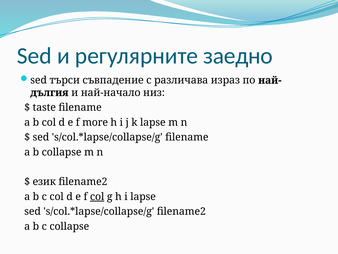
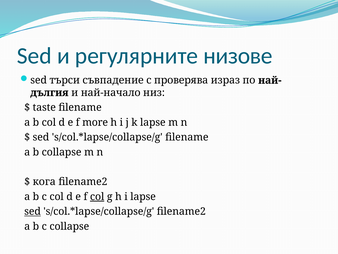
заедно: заедно -> низове (238, 56)
различава: различава -> проверява (181, 80)
език: език -> кога (44, 181)
sed underline: none -> present (33, 211)
